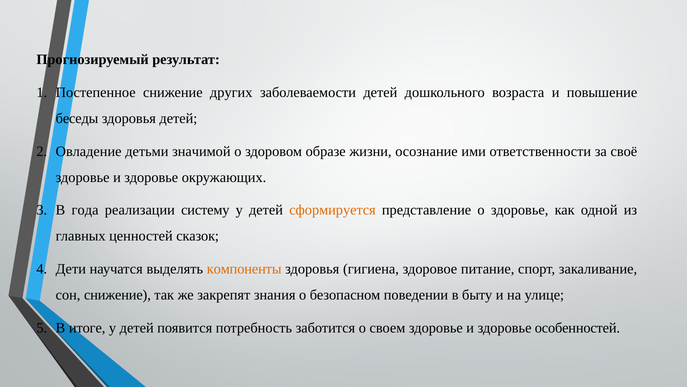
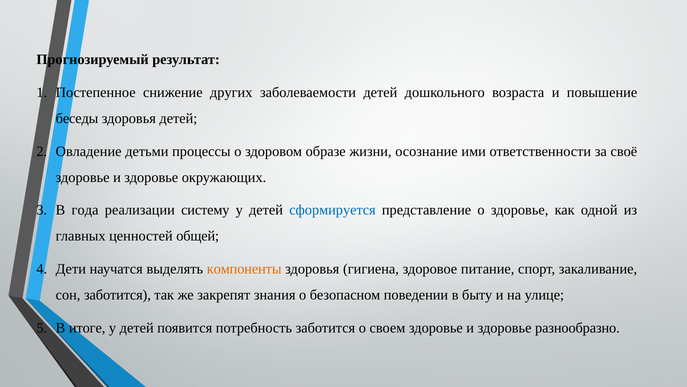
значимой: значимой -> процессы (201, 151)
сформируется colour: orange -> blue (332, 210)
сказок: сказок -> общей (198, 236)
сон снижение: снижение -> заботится (117, 294)
особенностей: особенностей -> разнообразно (577, 327)
